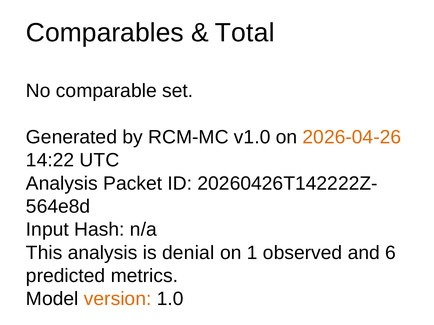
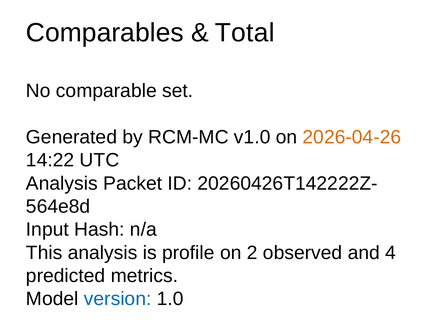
denial: denial -> profile (188, 253)
1: 1 -> 2 (252, 253)
6: 6 -> 4 (391, 253)
version colour: orange -> blue (118, 299)
